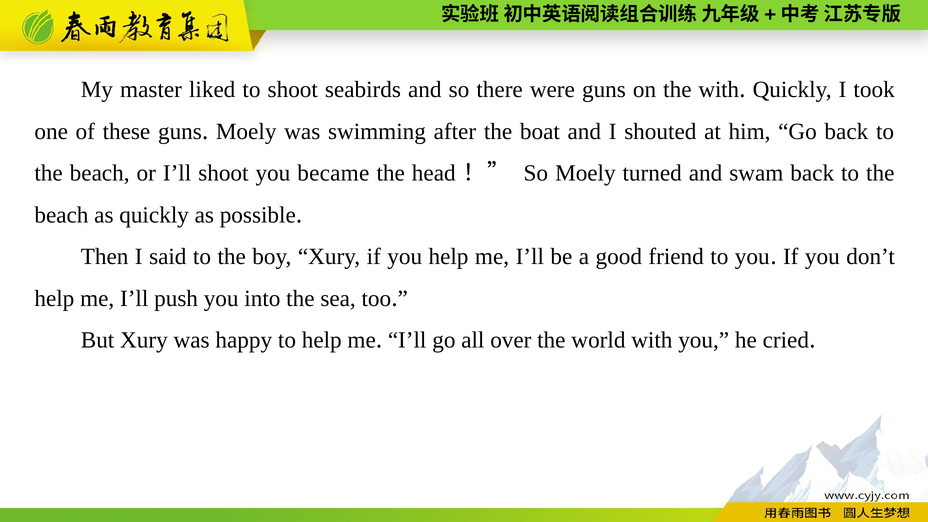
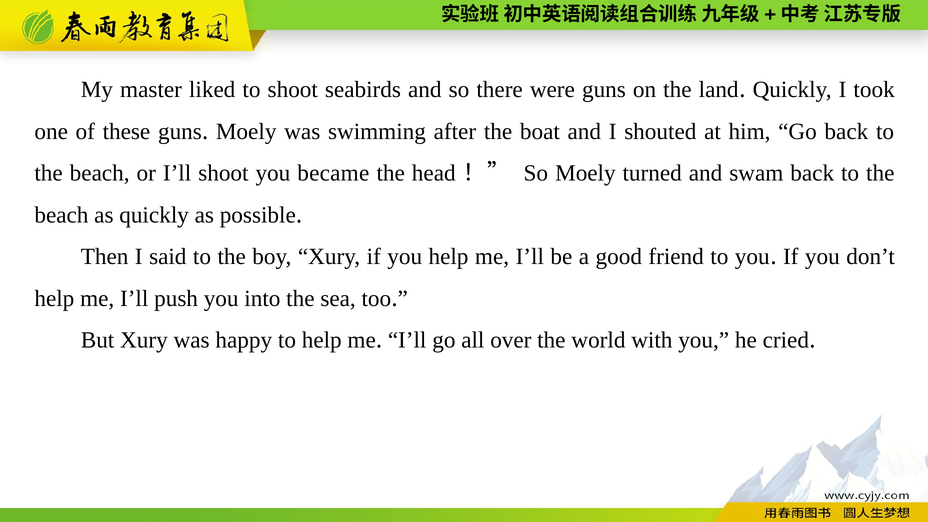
the with: with -> land (719, 90)
